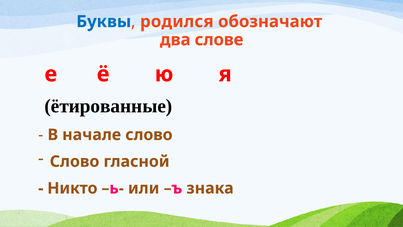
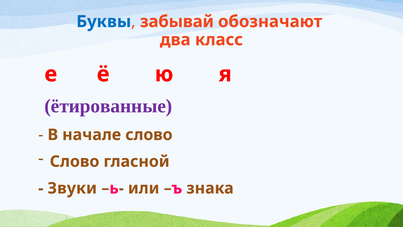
родился: родился -> забывай (177, 22)
слове: слове -> класс (219, 40)
ётированные colour: black -> purple (108, 106)
Никто: Никто -> Звуки (72, 188)
